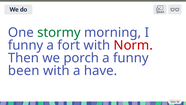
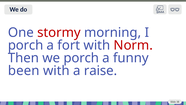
stormy colour: green -> red (59, 32)
funny: funny -> porch (26, 45)
have: have -> raise (101, 70)
